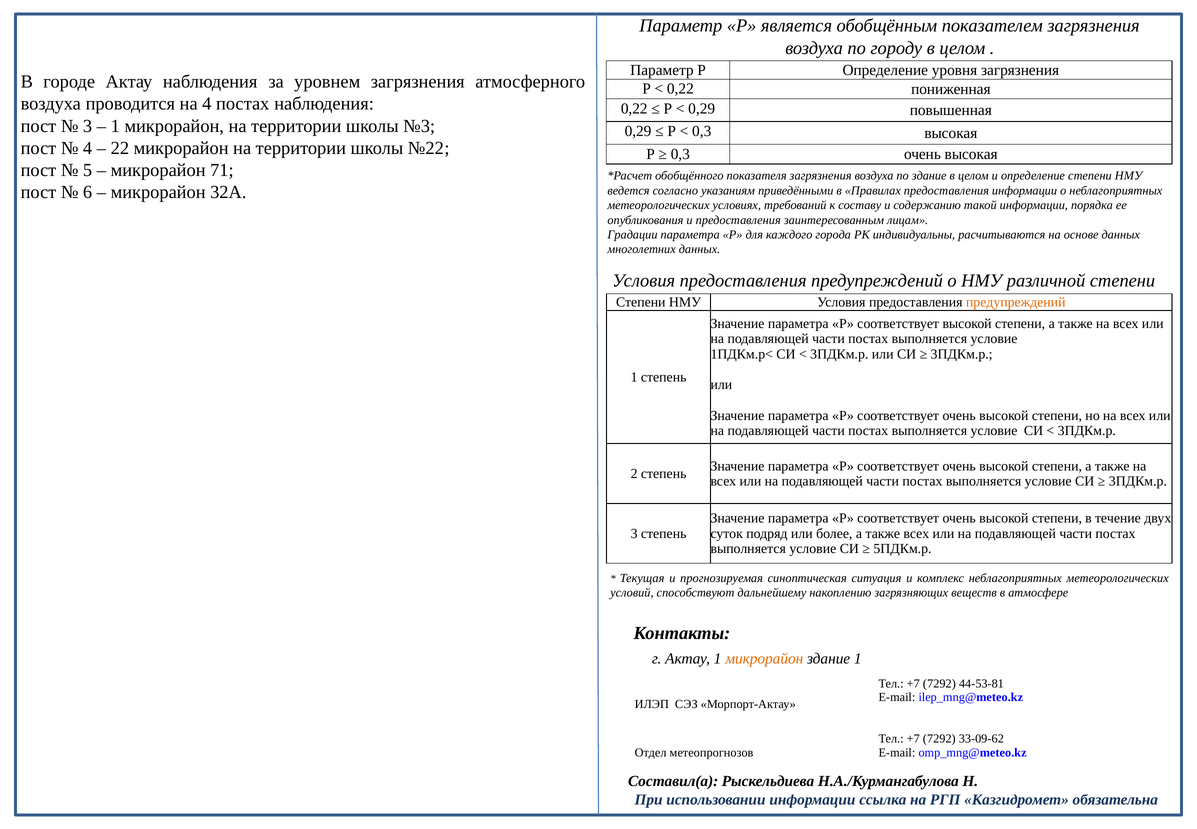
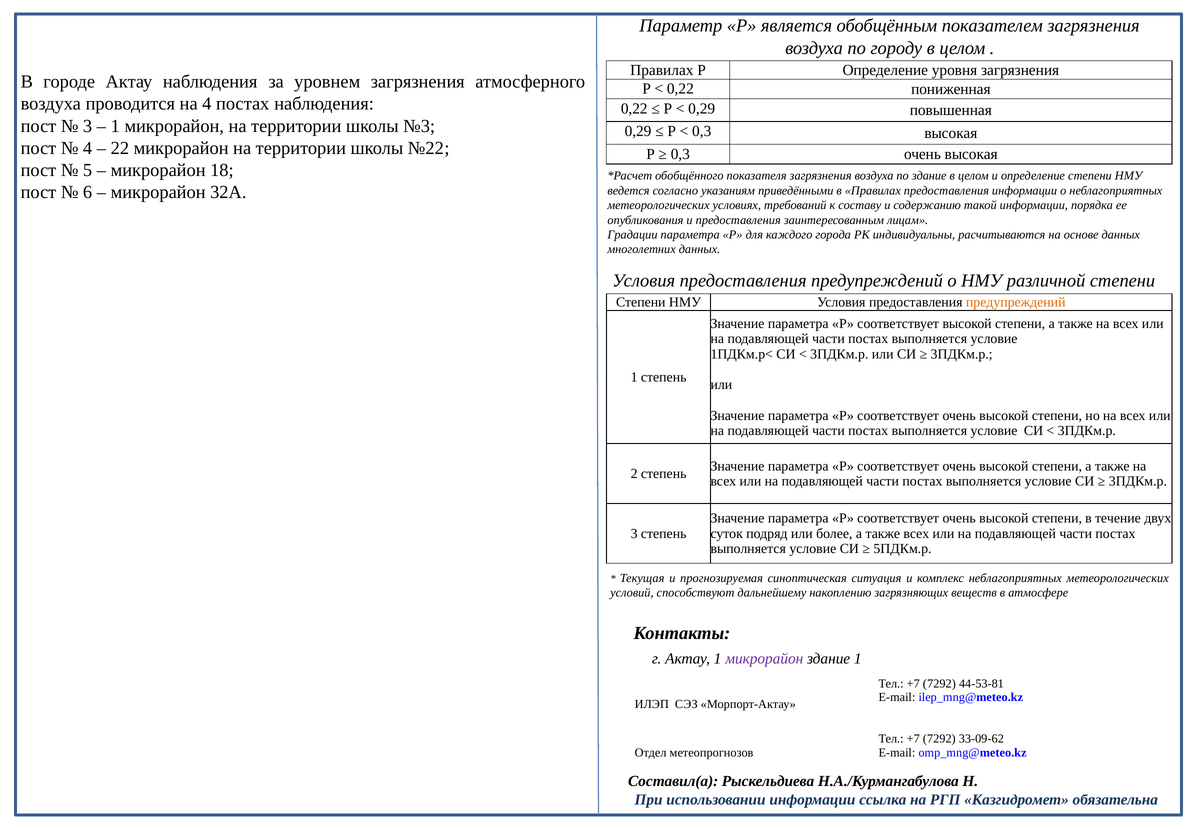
Параметр: Параметр -> Правилах (662, 70)
71: 71 -> 18 (222, 170)
микрорайон colour: orange -> purple (764, 658)
